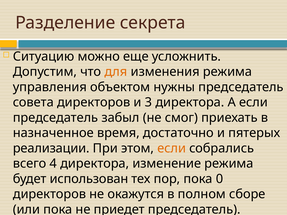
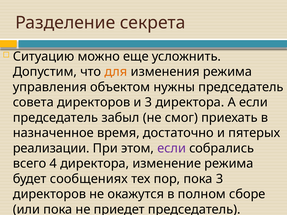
если colour: orange -> purple (172, 148)
использован: использован -> сообщениях (89, 179)
пока 0: 0 -> 3 (219, 179)
